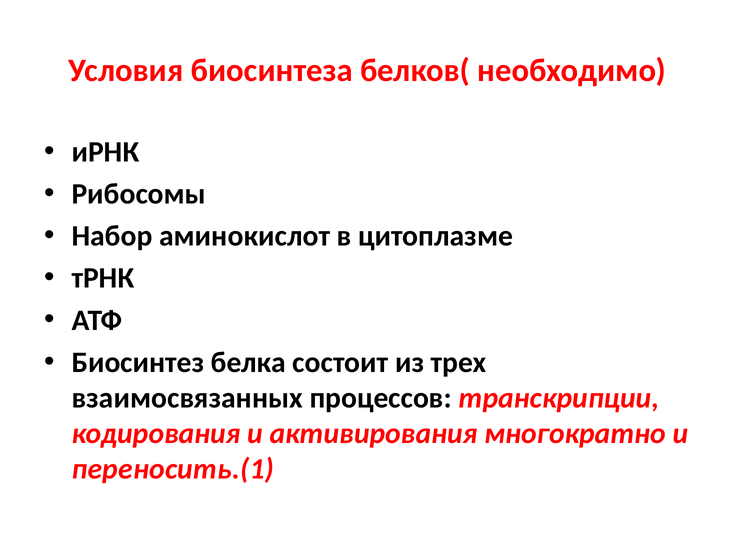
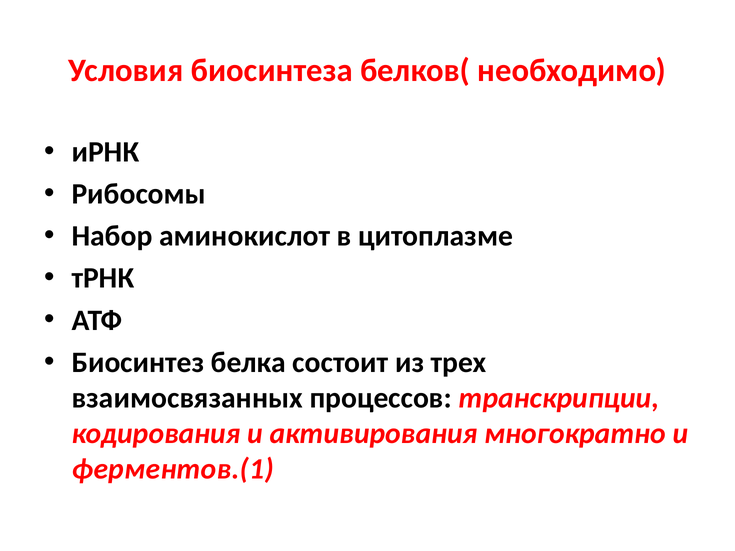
переносить.(1: переносить.(1 -> ферментов.(1 (173, 469)
